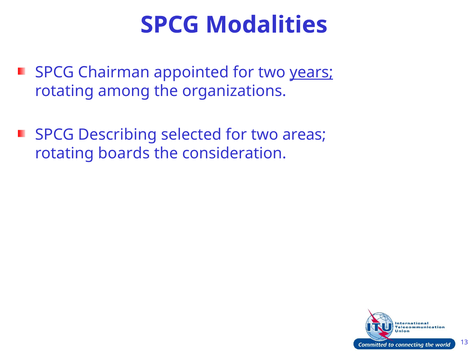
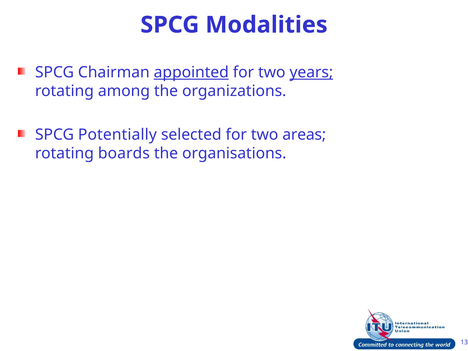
appointed underline: none -> present (191, 72)
Describing: Describing -> Potentially (117, 135)
consideration: consideration -> organisations (234, 153)
